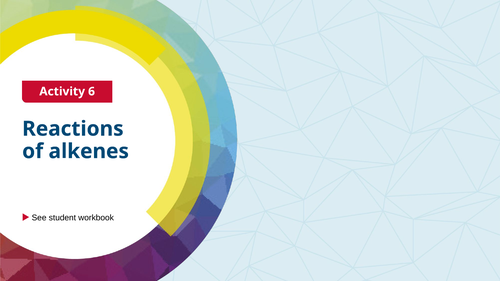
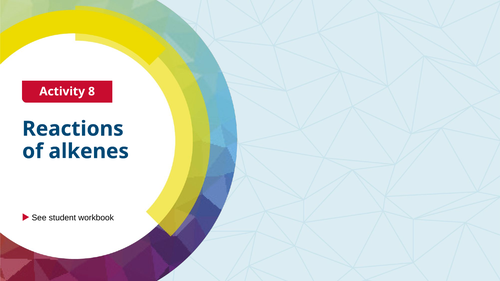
6: 6 -> 8 (92, 92)
